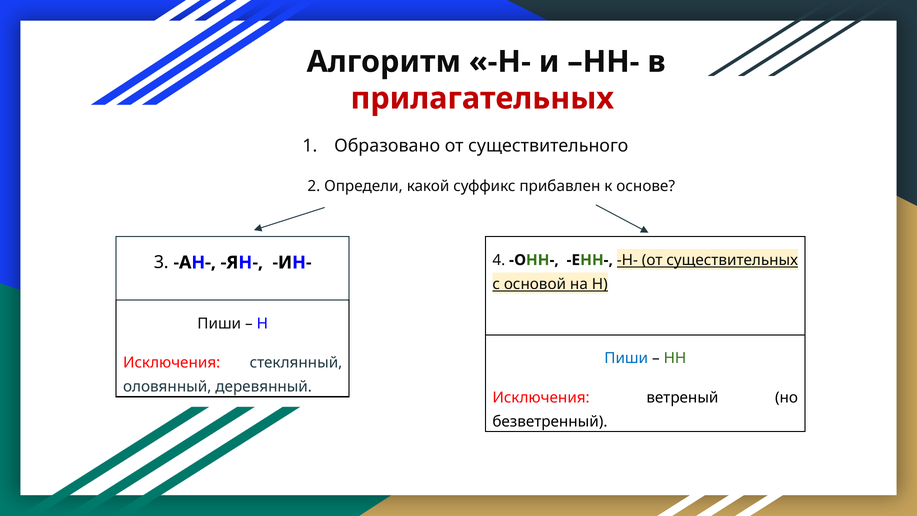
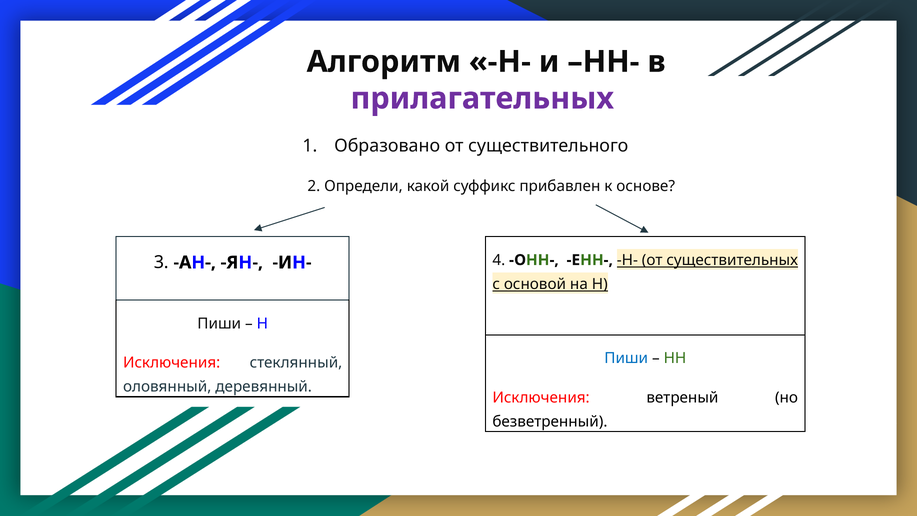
прилагательных colour: red -> purple (482, 98)
